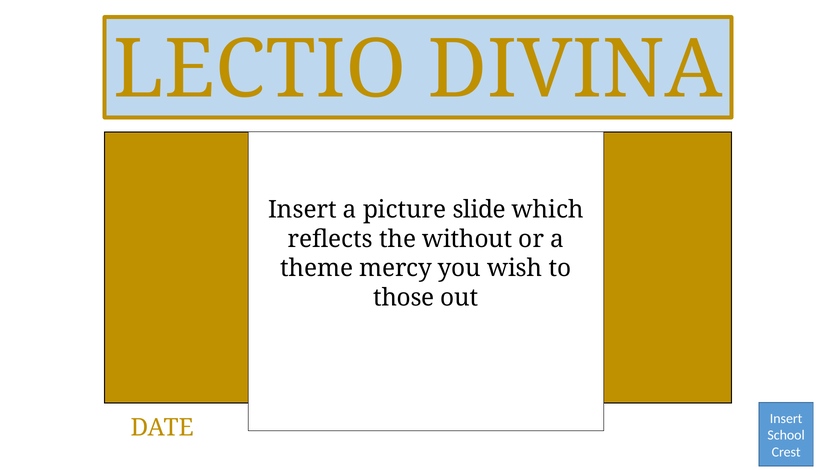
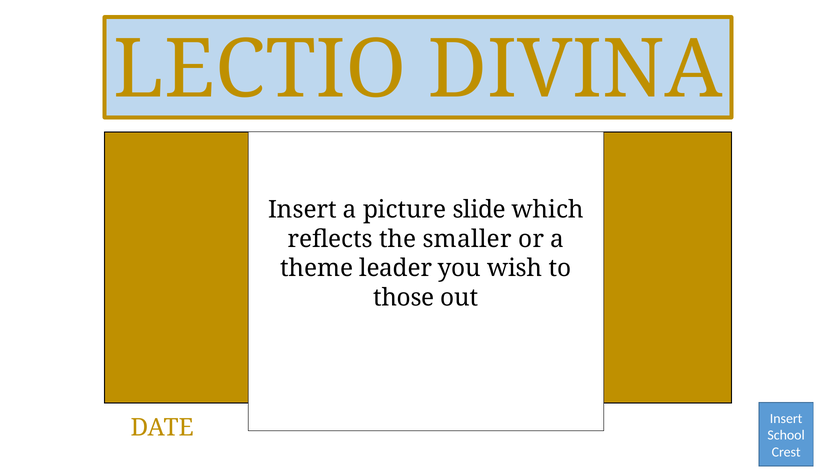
without: without -> smaller (467, 239)
mercy: mercy -> leader (396, 269)
